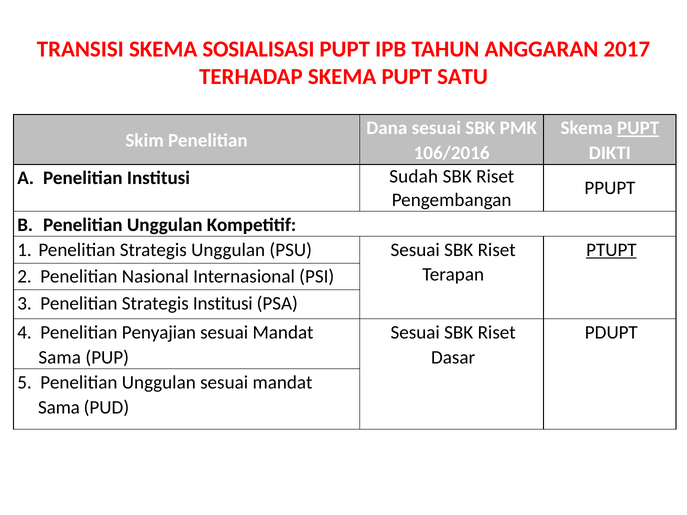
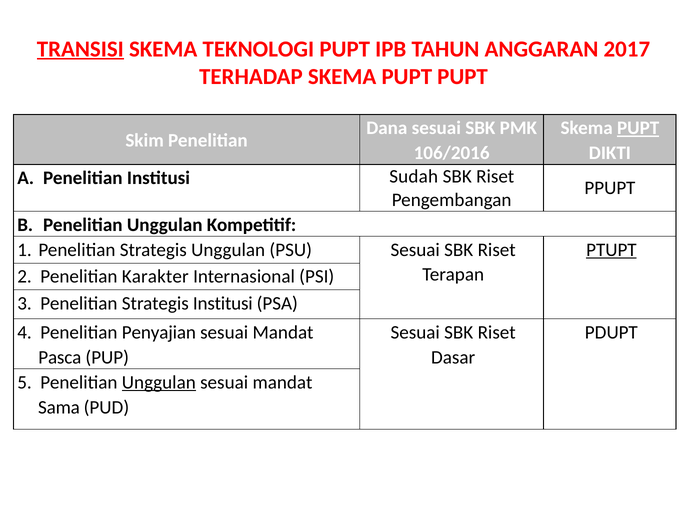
TRANSISI underline: none -> present (80, 49)
SOSIALISASI: SOSIALISASI -> TEKNOLOGI (258, 49)
PUPT SATU: SATU -> PUPT (463, 77)
Nasional: Nasional -> Karakter (155, 277)
Sama: Sama -> Pasca (60, 357)
Unggulan underline: none -> present (159, 382)
